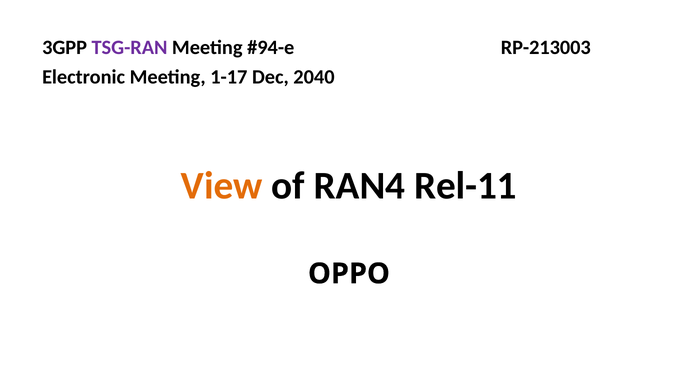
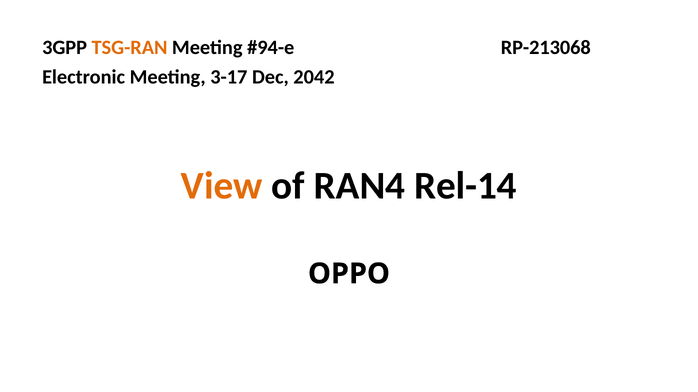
TSG-RAN colour: purple -> orange (130, 48)
RP-213003: RP-213003 -> RP-213068 (546, 48)
1-17: 1-17 -> 3-17 (229, 77)
2040: 2040 -> 2042 (314, 77)
Rel-11: Rel-11 -> Rel-14 (465, 186)
